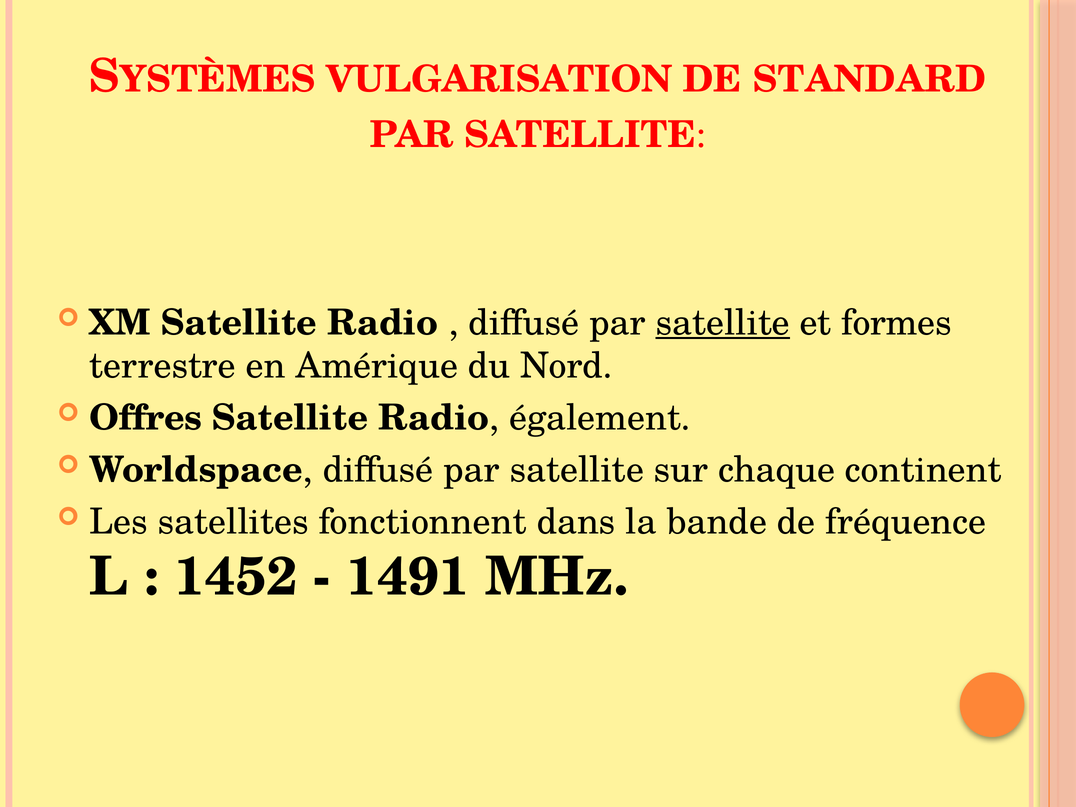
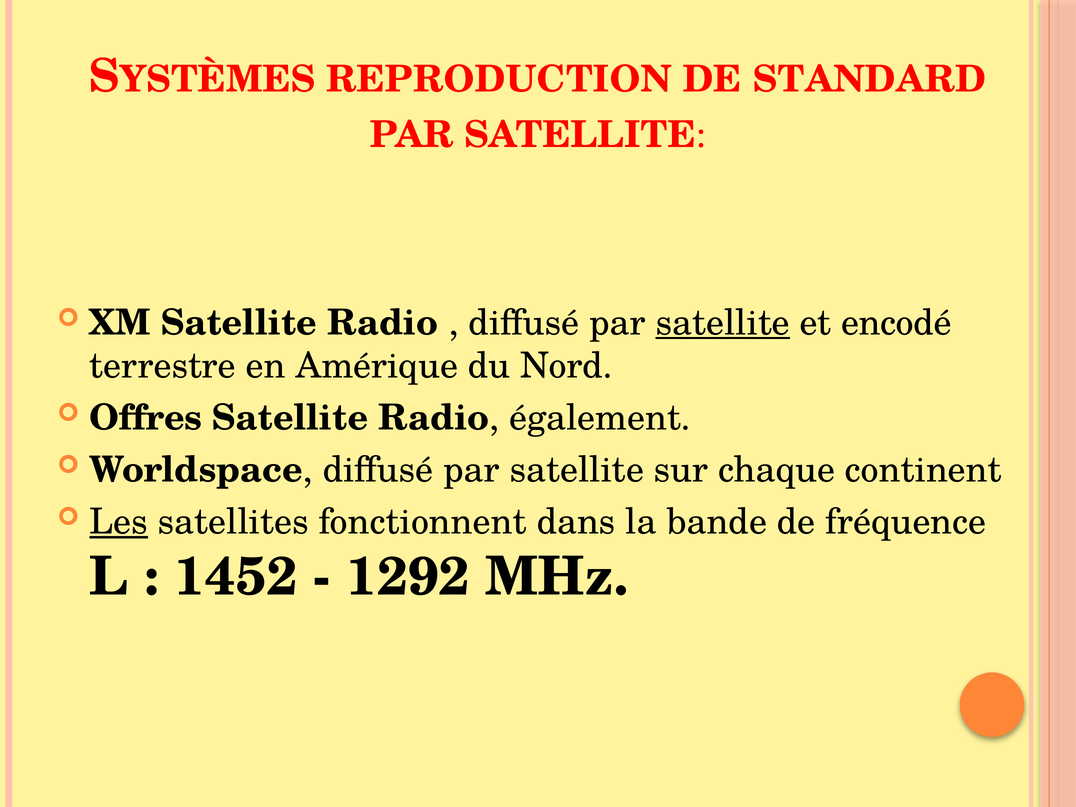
VULGARISATION: VULGARISATION -> REPRODUCTION (499, 79)
formes: formes -> encodé (896, 323)
Les underline: none -> present (119, 522)
1491: 1491 -> 1292 (408, 577)
